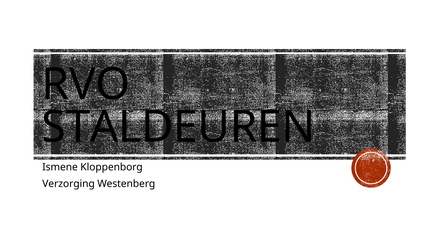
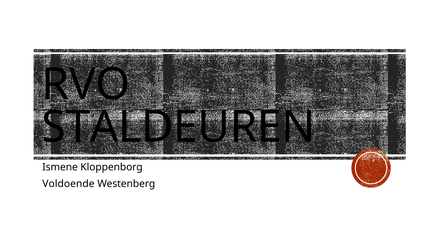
Verzorging: Verzorging -> Voldoende (68, 183)
